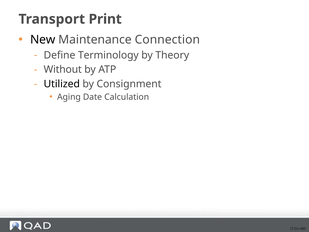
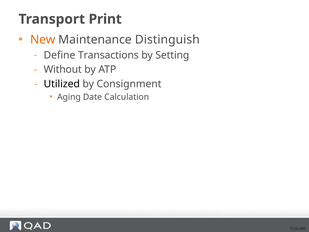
New colour: black -> orange (43, 40)
Connection: Connection -> Distinguish (167, 40)
Terminology: Terminology -> Transactions (108, 55)
Theory: Theory -> Setting (172, 55)
